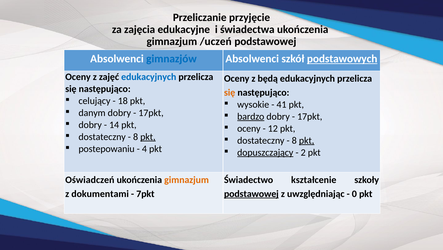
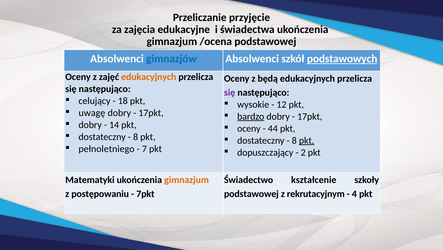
/uczeń: /uczeń -> /ocena (216, 41)
edukacyjnych colour: blue -> orange (149, 77)
się colour: orange -> purple (230, 92)
41: 41 -> 12 (282, 104)
danym: danym -> uwagę (92, 113)
12: 12 -> 44 (273, 128)
pkt underline: present -> none (148, 137)
postepowaniu: postepowaniu -> pełnoletniego (106, 148)
4: 4 -> 7 (144, 148)
dopuszczający underline: present -> none (265, 152)
Oświadczeń: Oświadczeń -> Matematyki (90, 180)
dokumentami: dokumentami -> postępowaniu (100, 193)
podstawowej underline: present -> none (251, 193)
uwzględniając: uwzględniając -> rekrutacyjnym (316, 193)
0: 0 -> 4 (354, 193)
